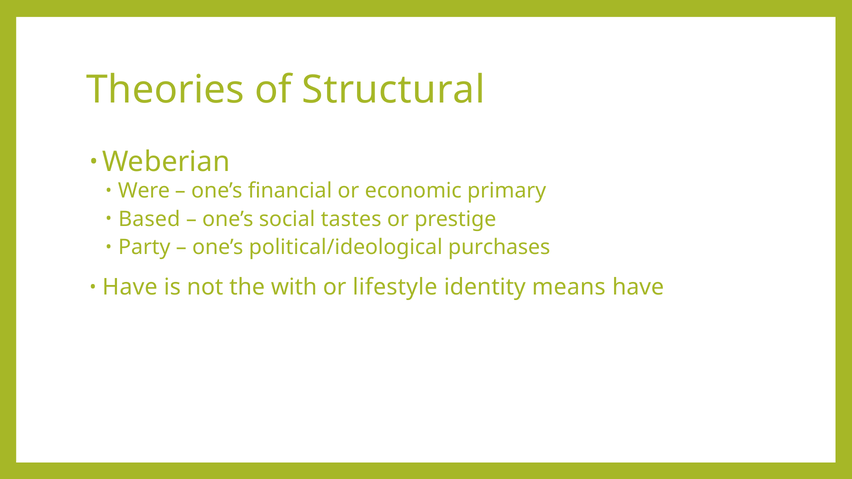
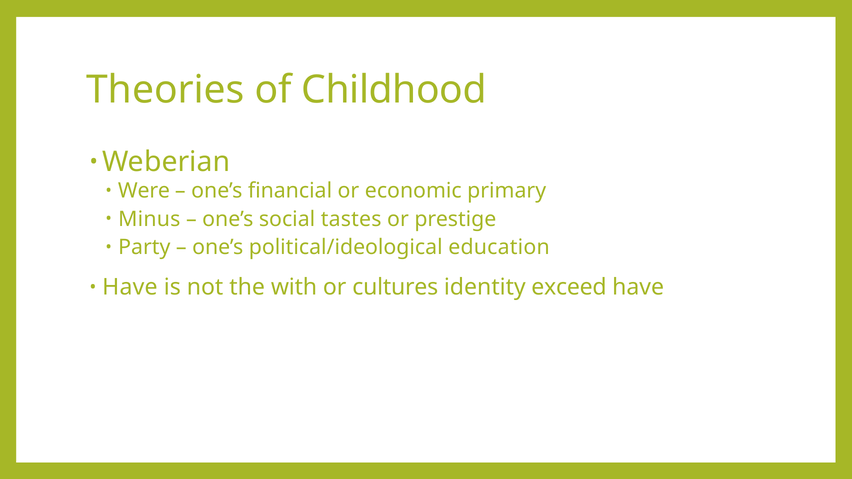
Structural: Structural -> Childhood (394, 90)
Based: Based -> Minus (149, 219)
purchases: purchases -> education (499, 247)
lifestyle: lifestyle -> cultures (395, 287)
means: means -> exceed (569, 287)
